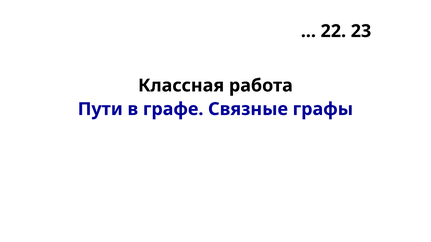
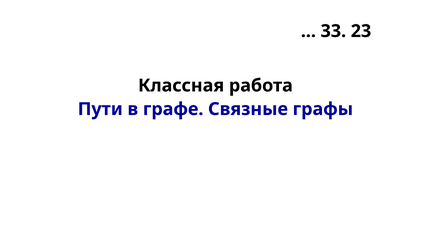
22: 22 -> 33 (333, 31)
